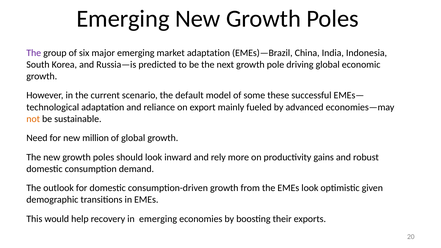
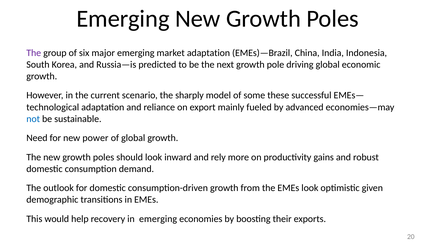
default: default -> sharply (190, 95)
not colour: orange -> blue (33, 119)
million: million -> power (95, 138)
